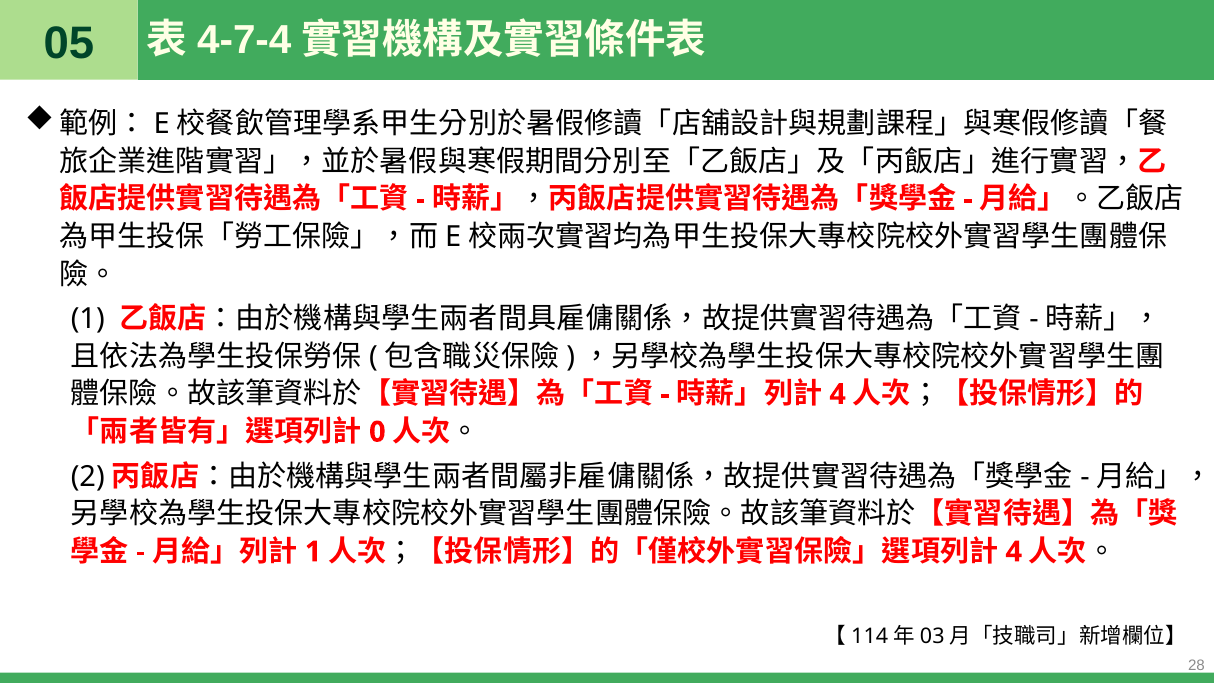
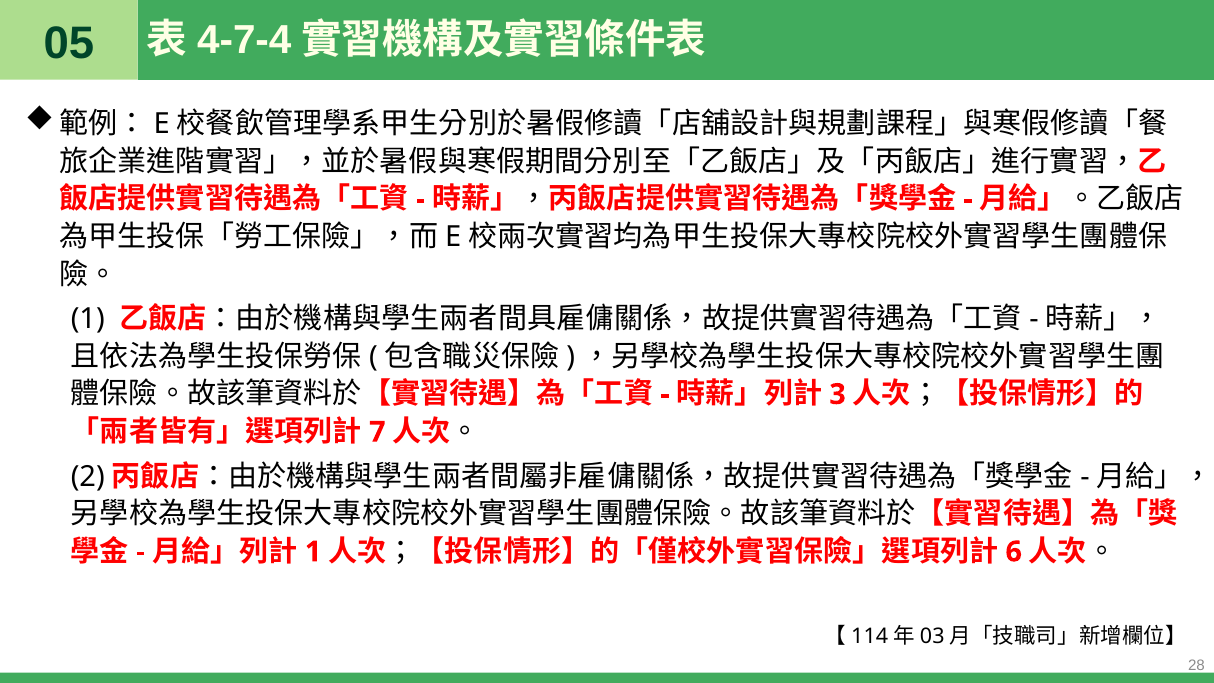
4: 4 -> 3 (838, 394)
0: 0 -> 7 (377, 432)
4: 4 -> 6 (1014, 552)
